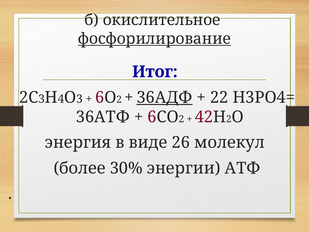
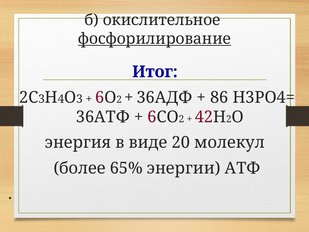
36АДФ underline: present -> none (164, 97)
22: 22 -> 86 (219, 97)
26: 26 -> 20 (181, 142)
30%: 30% -> 65% (126, 168)
